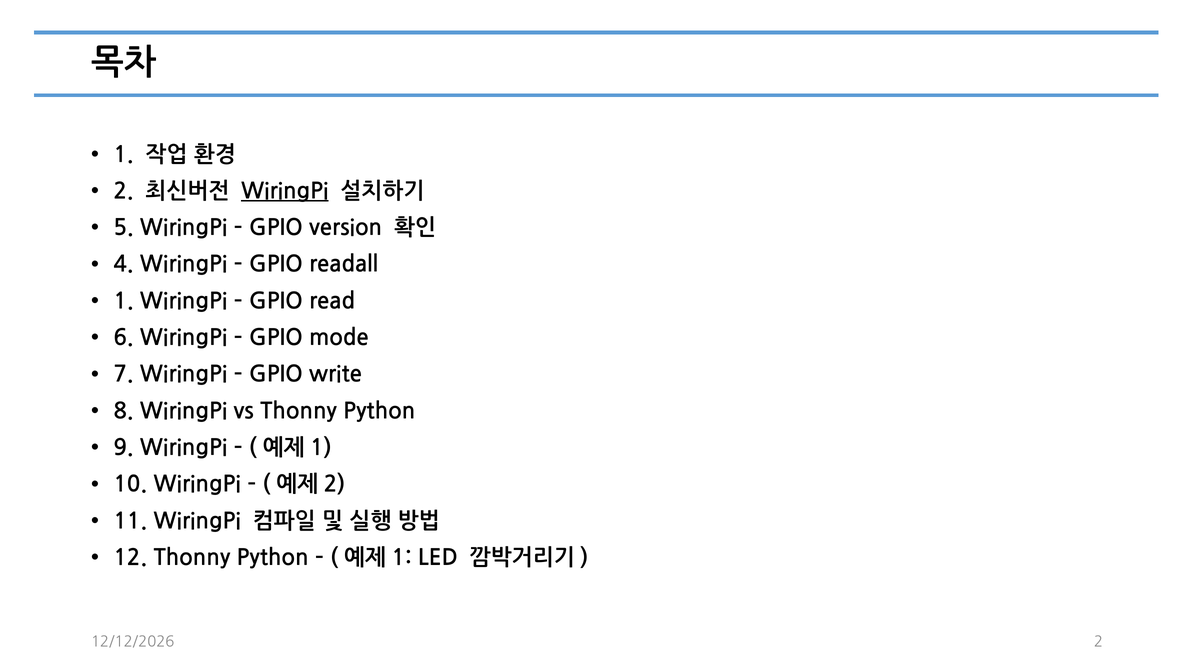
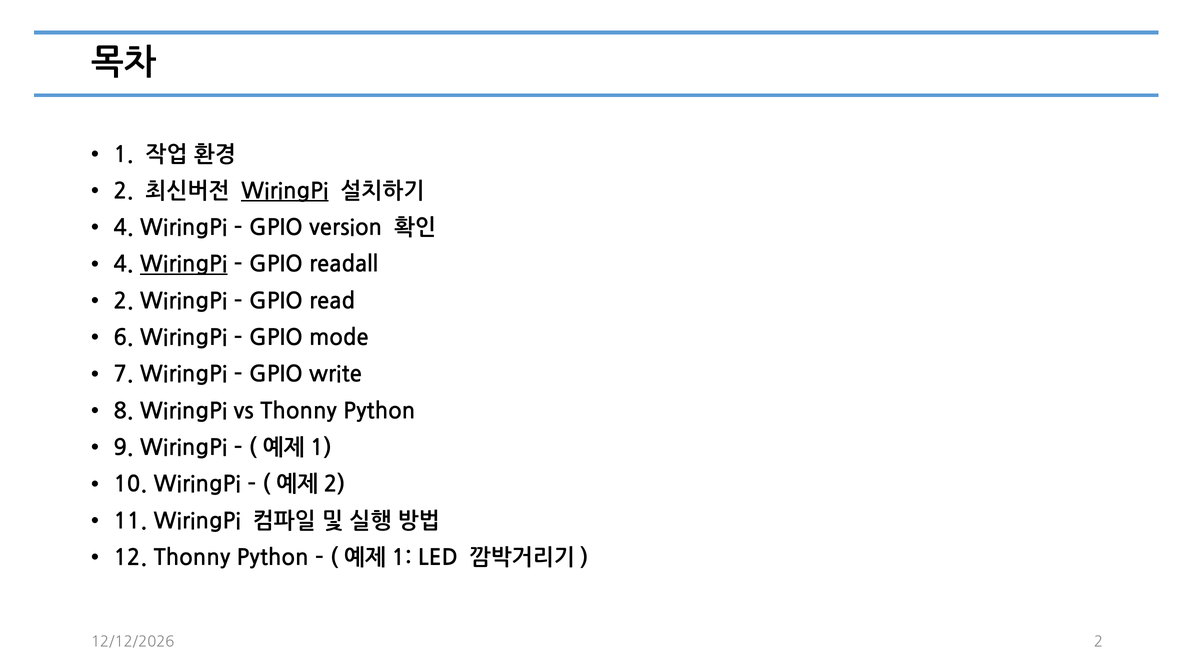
5: 5 -> 4 (124, 228)
WiringPi underline: none -> present (184, 264)
1: 1 -> 2 (124, 301)
